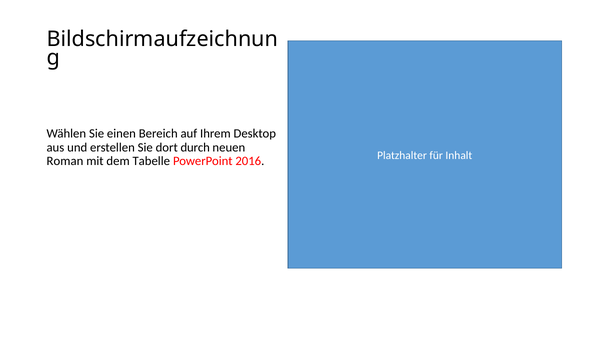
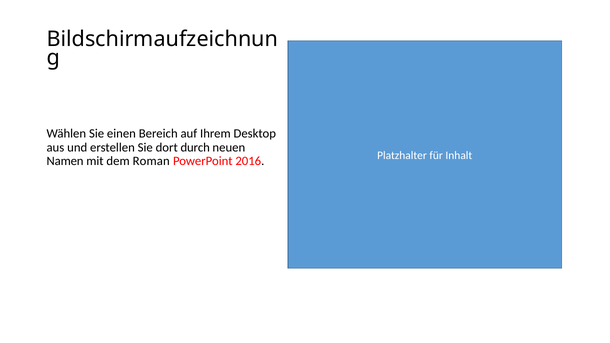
Roman: Roman -> Namen (65, 161)
Tabelle: Tabelle -> Roman (151, 161)
